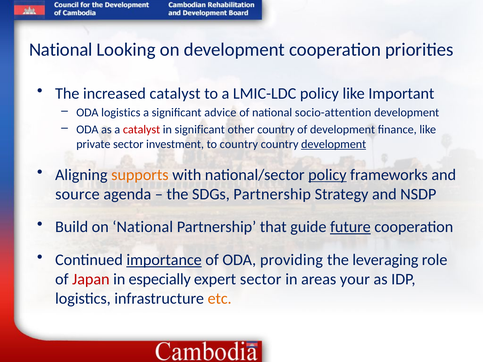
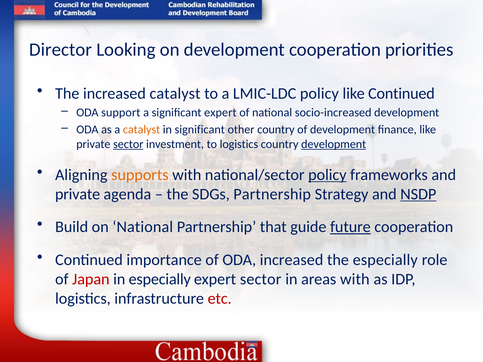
National: National -> Director (61, 50)
like Important: Important -> Continued (401, 94)
ODA logistics: logistics -> support (121, 113)
significant advice: advice -> expert (220, 113)
socio-attention: socio-attention -> socio-increased (333, 113)
catalyst colour: red -> orange (142, 130)
sector underline: none -> present (128, 144)
to country: country -> logistics (239, 144)
source: source -> private (78, 194)
NSDP underline: none -> present (418, 194)
importance underline: present -> none (164, 260)
ODA providing: providing -> increased (292, 260)
the leveraging: leveraging -> especially (385, 260)
areas your: your -> with (355, 279)
etc colour: orange -> red (220, 299)
